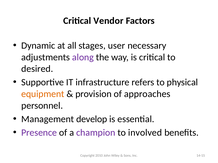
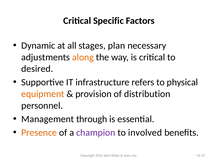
Vendor: Vendor -> Specific (108, 21)
user: user -> plan (117, 46)
along colour: purple -> orange (83, 57)
approaches: approaches -> distribution (147, 94)
develop: develop -> through (92, 119)
Presence colour: purple -> orange (39, 133)
